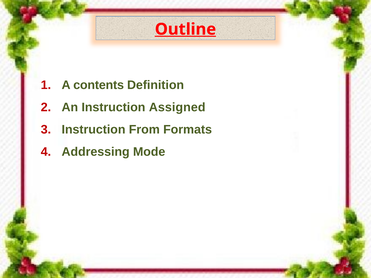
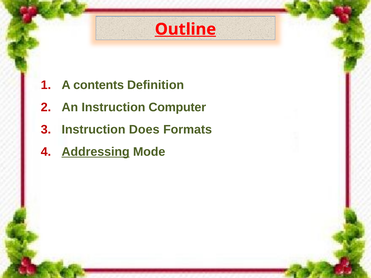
Assigned: Assigned -> Computer (177, 107)
From: From -> Does (144, 130)
Addressing underline: none -> present (96, 152)
